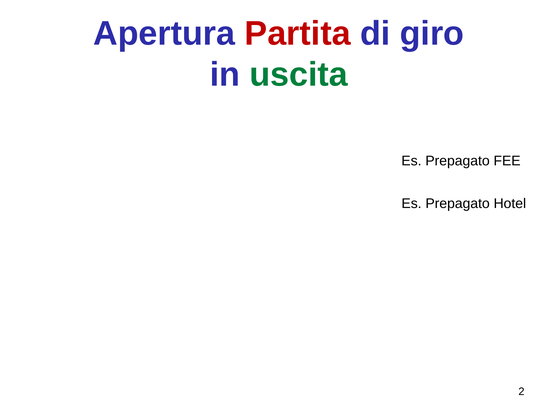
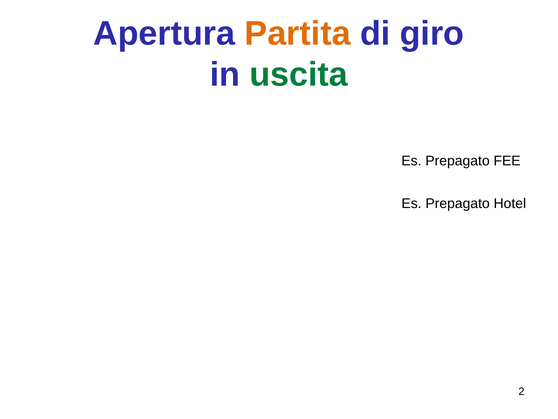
Partita colour: red -> orange (298, 34)
